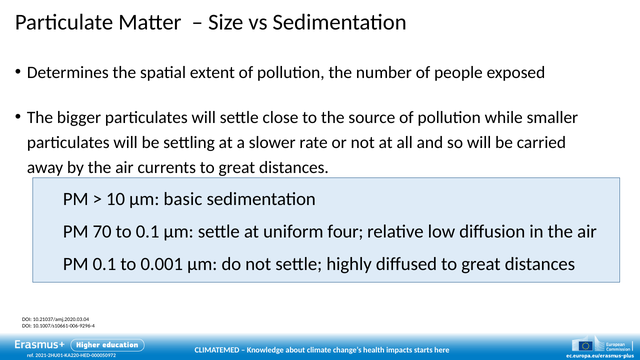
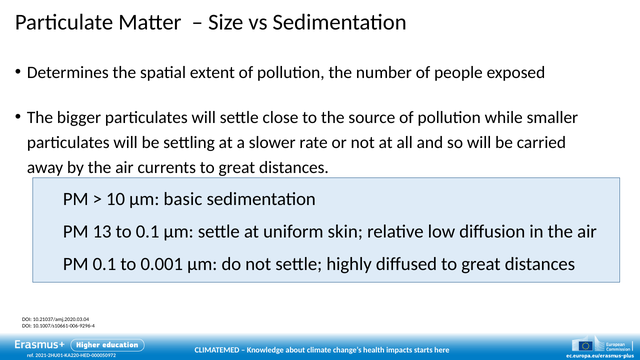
70: 70 -> 13 (102, 232)
four: four -> skin (345, 232)
